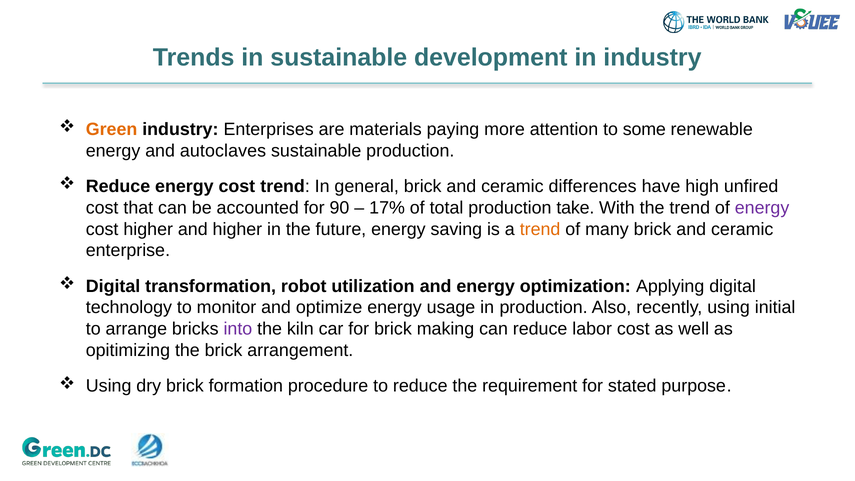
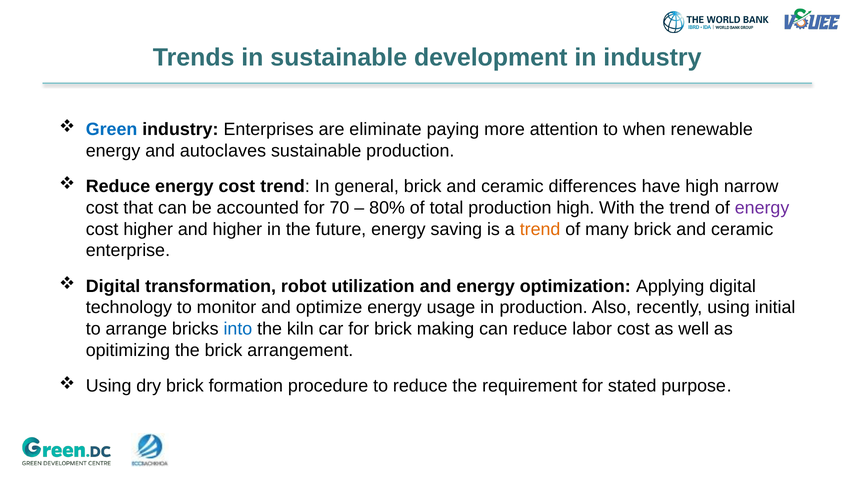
Green colour: orange -> blue (112, 129)
materials: materials -> eliminate (385, 129)
some: some -> when (644, 129)
unfired: unfired -> narrow (751, 186)
90: 90 -> 70 (339, 208)
17%: 17% -> 80% (387, 208)
production take: take -> high (575, 208)
into colour: purple -> blue (238, 329)
